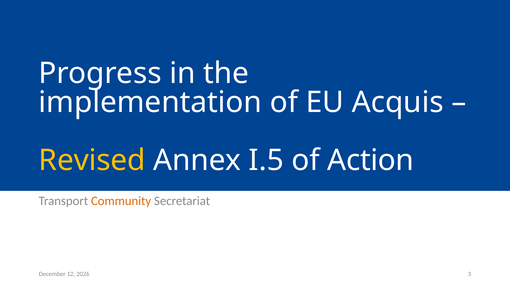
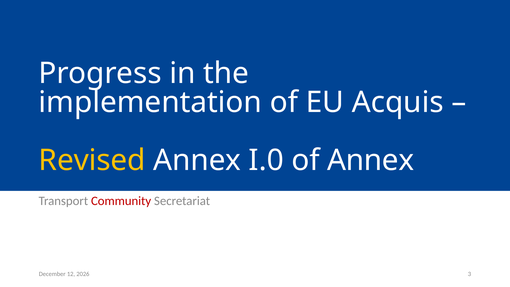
I.5: I.5 -> I.0 (266, 160)
of Action: Action -> Annex (371, 160)
Community colour: orange -> red (121, 201)
